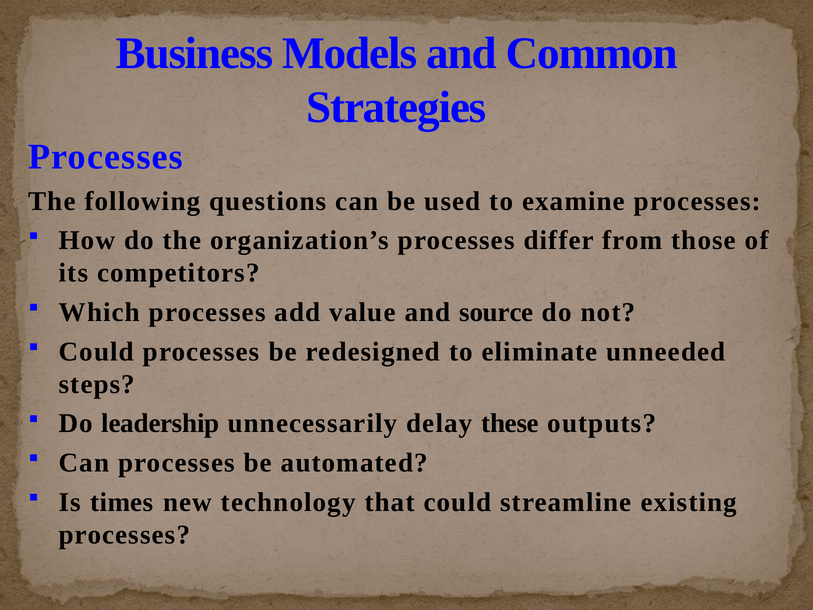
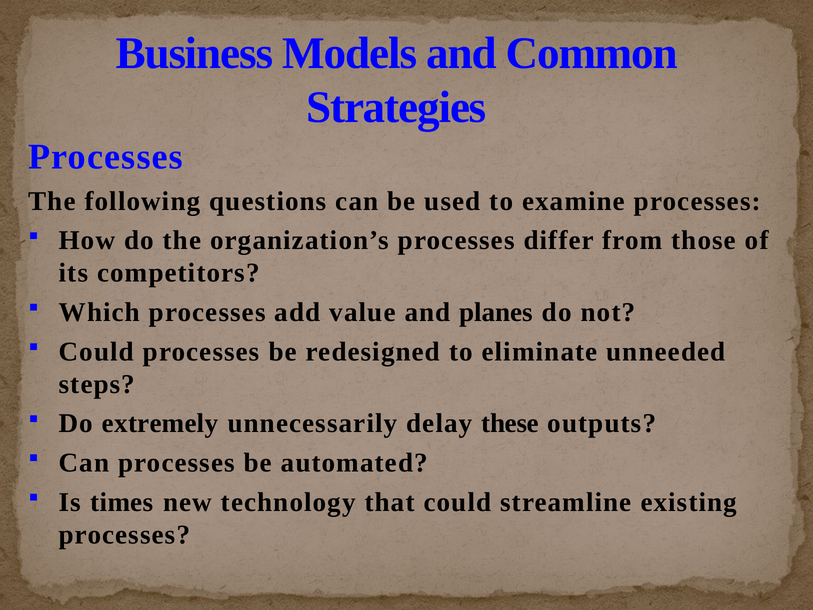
source: source -> planes (496, 312)
leadership: leadership -> extremely (160, 423)
